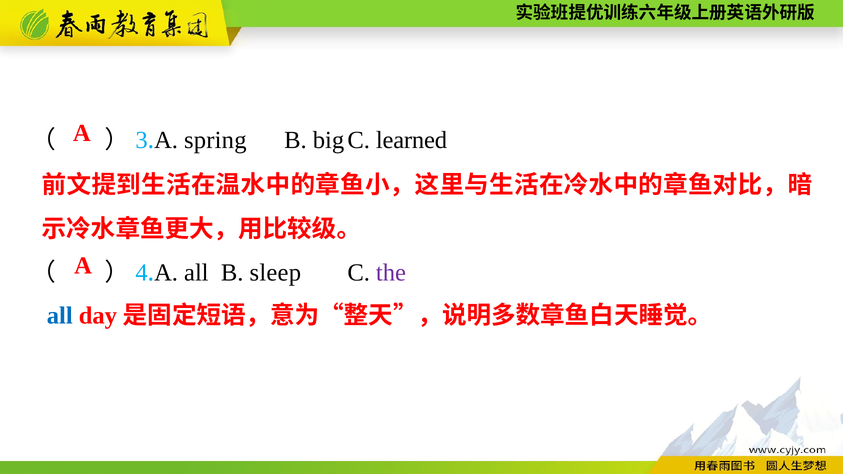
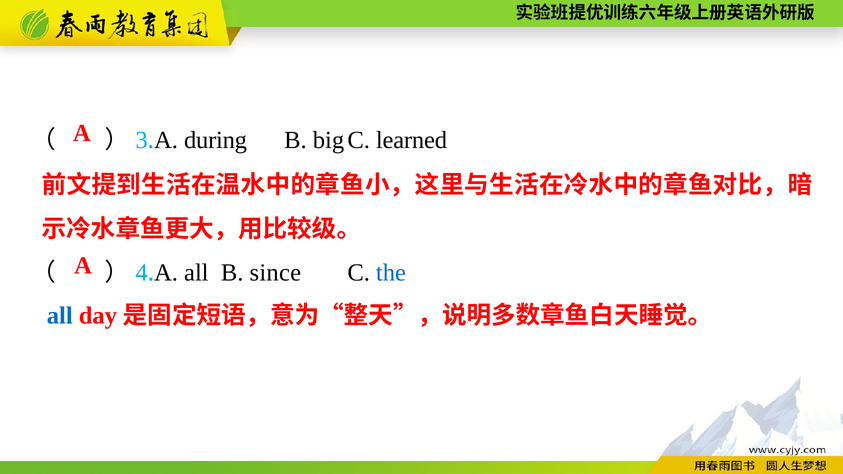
spring: spring -> during (216, 140)
sleep: sleep -> since (275, 273)
the colour: purple -> blue (391, 273)
